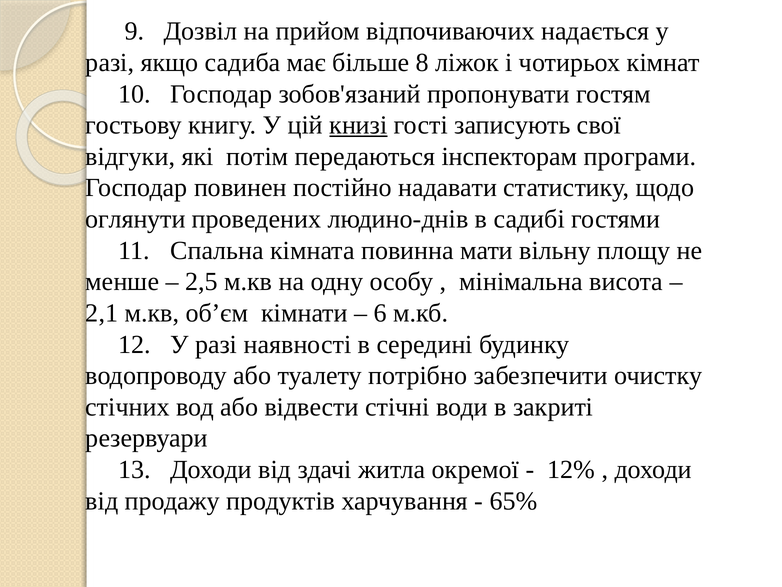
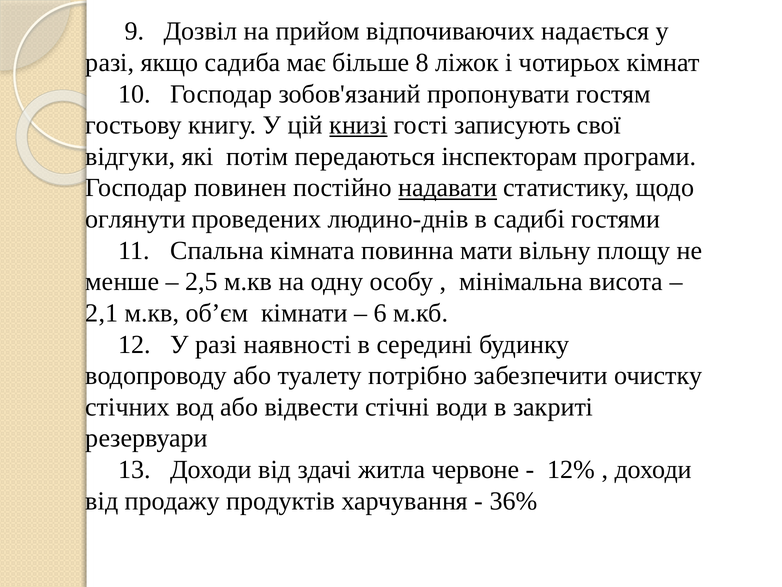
надавати underline: none -> present (448, 188)
окремої: окремої -> червоне (476, 469)
65%: 65% -> 36% (514, 500)
